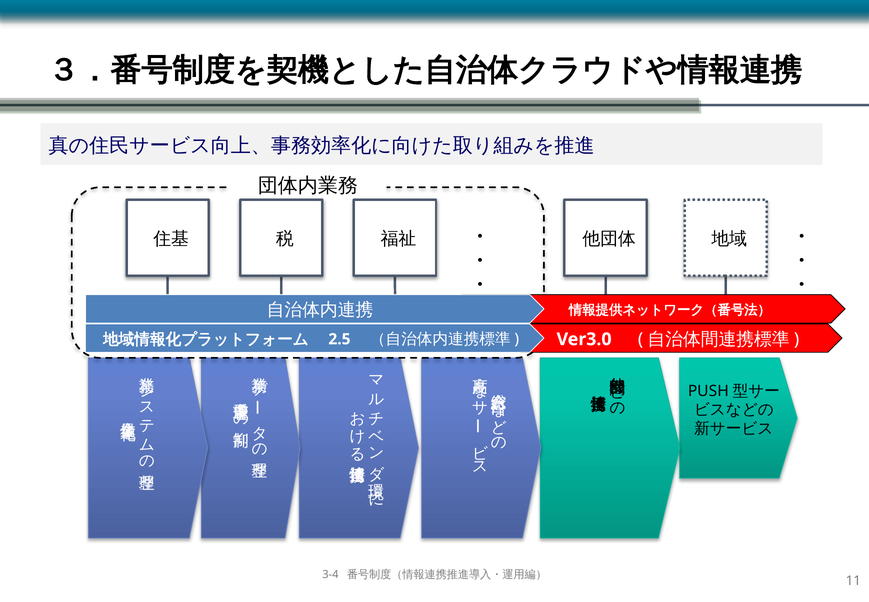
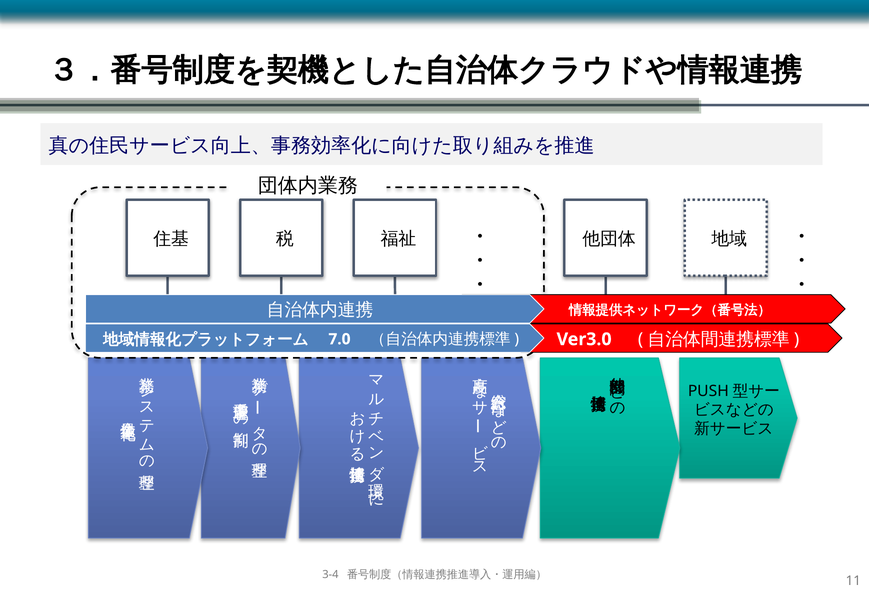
2.5: 2.5 -> 7.0 (339, 339)
